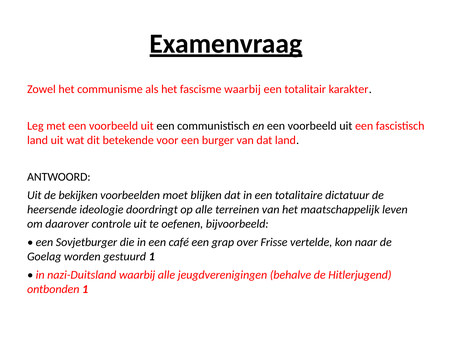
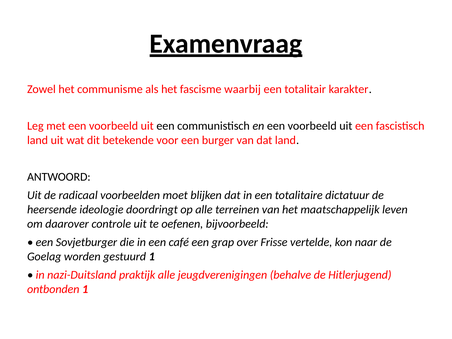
bekijken: bekijken -> radicaal (78, 195)
nazi-Duitsland waarbij: waarbij -> praktijk (137, 275)
